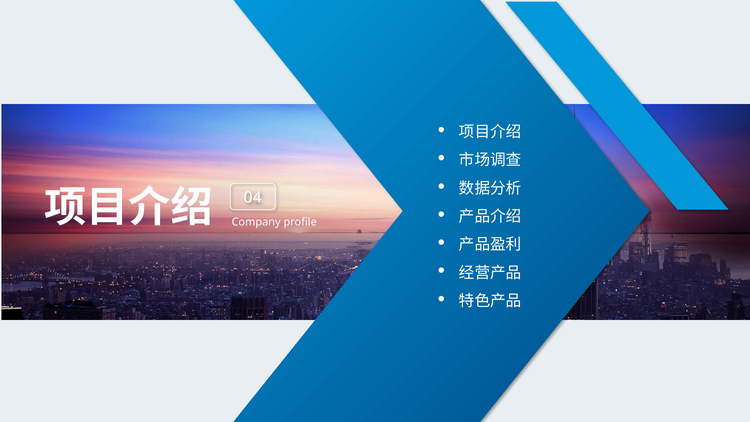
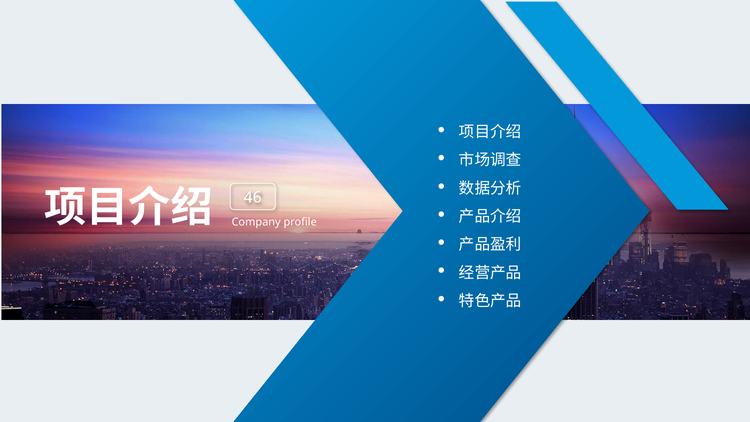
04: 04 -> 46 (253, 198)
